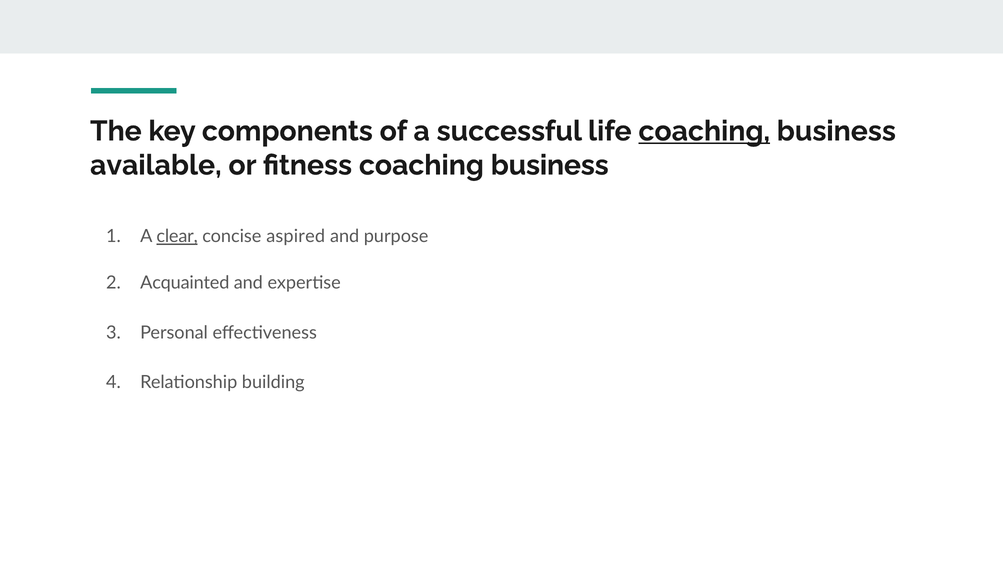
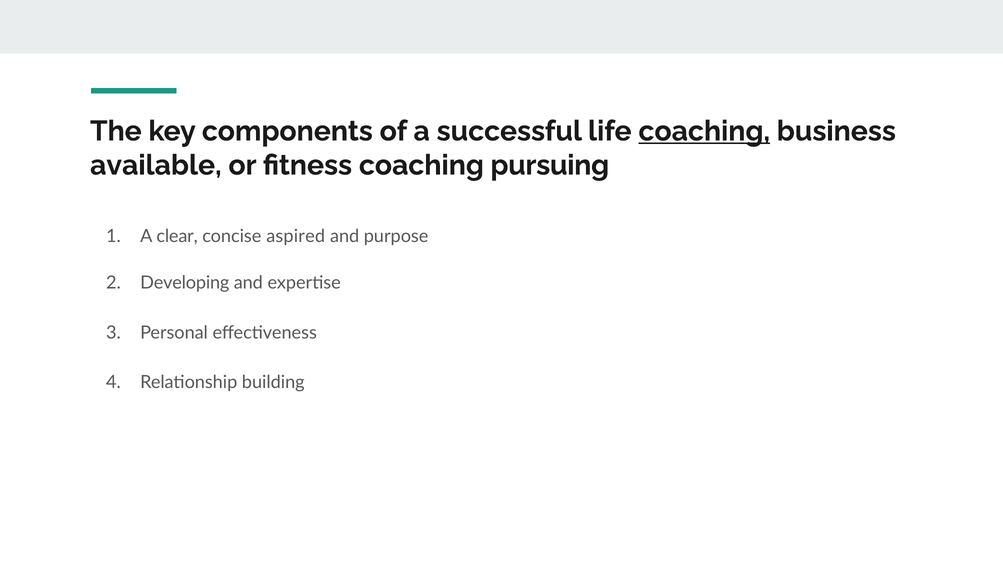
fitness coaching business: business -> pursuing (550, 165)
clear underline: present -> none (177, 237)
Acquainted: Acquainted -> Developing (185, 283)
